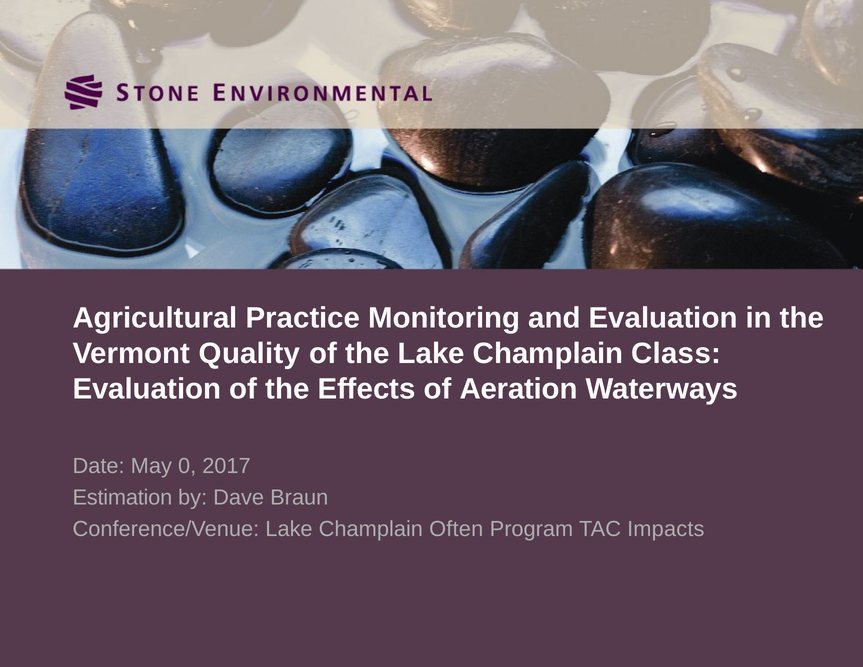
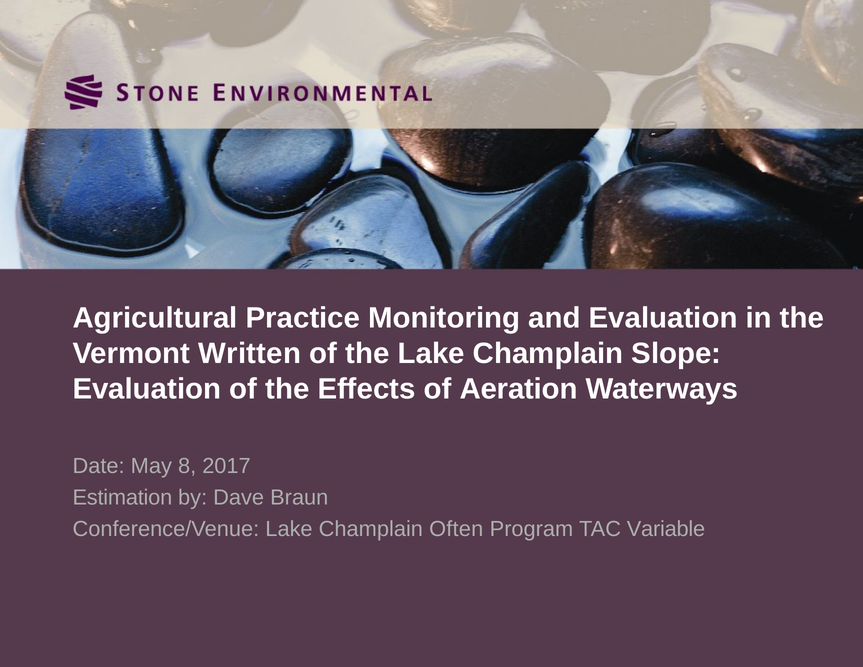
Quality: Quality -> Written (250, 353)
Class: Class -> Slope (676, 353)
0: 0 -> 8 (187, 466)
Impacts: Impacts -> Variable (666, 529)
